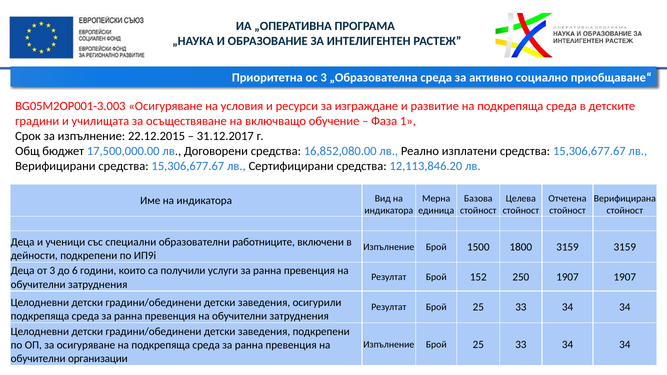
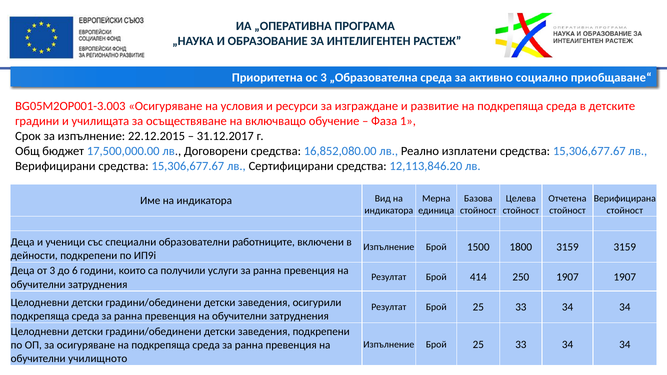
152: 152 -> 414 (478, 277)
организации: организации -> училищното (98, 359)
